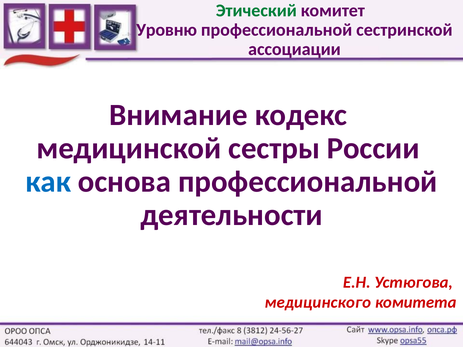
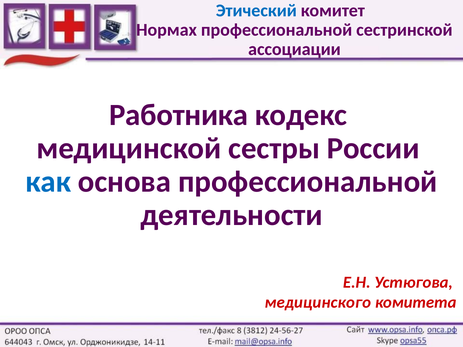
Этический colour: green -> blue (256, 11)
Уровню: Уровню -> Нормах (167, 30)
Внимание: Внимание -> Работника (179, 115)
